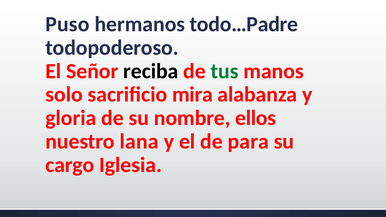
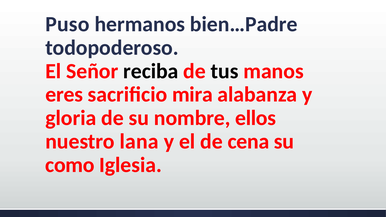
todo…Padre: todo…Padre -> bien…Padre (244, 24)
tus colour: green -> black (225, 71)
solo: solo -> eres (64, 95)
para: para -> cena (248, 142)
cargo: cargo -> como (70, 165)
